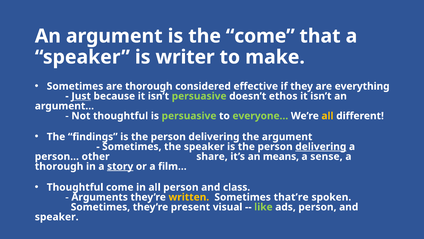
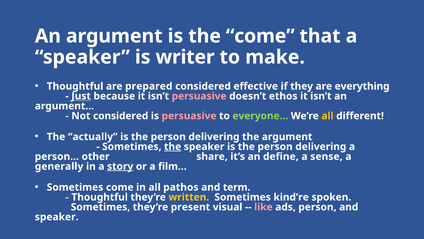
Sometimes: Sometimes -> Thoughtful (75, 86)
are thorough: thorough -> prepared (149, 86)
persuasive colour: light green -> pink (199, 96)
Not thoughtful: thoughtful -> considered (121, 116)
persuasive colour: light green -> pink (189, 116)
findings: findings -> actually (93, 136)
the underline: none -> present (173, 146)
delivering underline: present -> none (321, 146)
means: means -> define (281, 156)
thorough: thorough -> generally (59, 166)
Thoughtful: Thoughtful -> Sometimes (75, 187)
all person: person -> pathos (181, 187)
class: class -> term (237, 187)
Arguments: Arguments -> Thoughtful (100, 197)
that’re: that’re -> kind’re (291, 197)
like colour: light green -> pink (263, 207)
